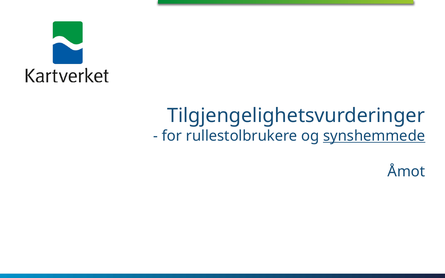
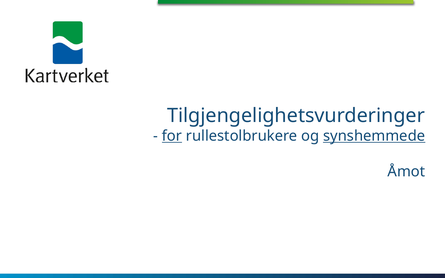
for underline: none -> present (172, 136)
